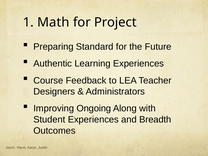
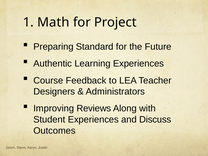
Ongoing: Ongoing -> Reviews (94, 108)
Breadth: Breadth -> Discuss (155, 120)
